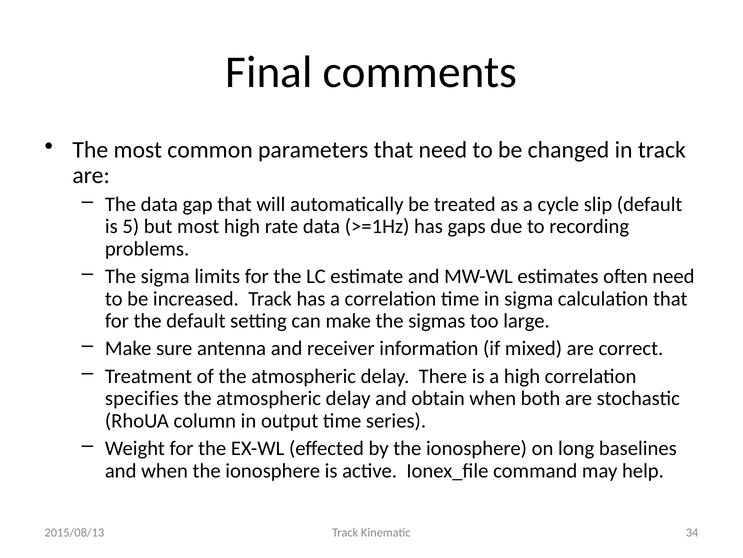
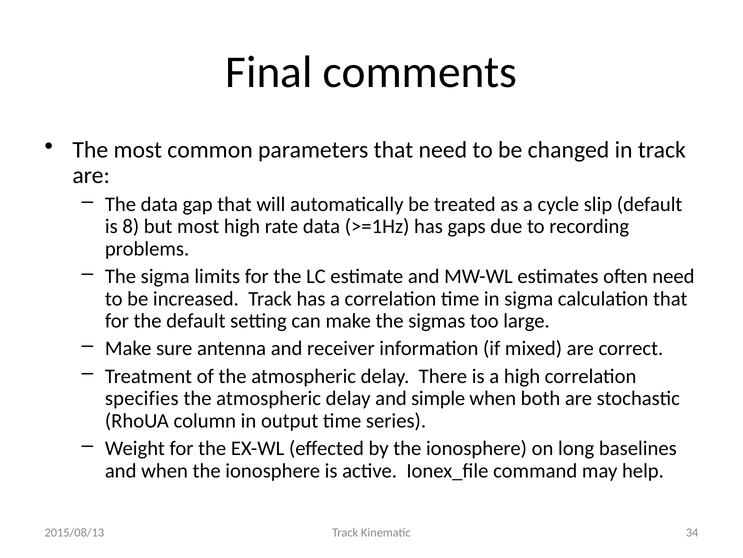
5: 5 -> 8 (131, 226)
obtain: obtain -> simple (438, 398)
